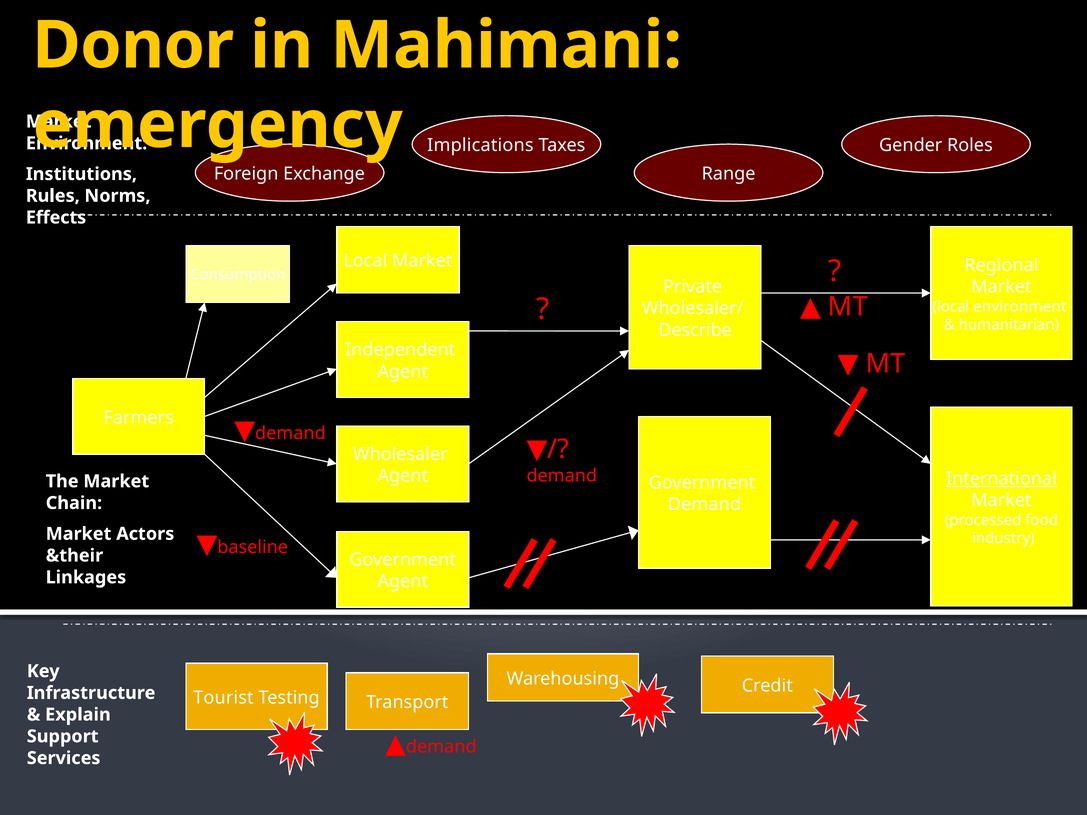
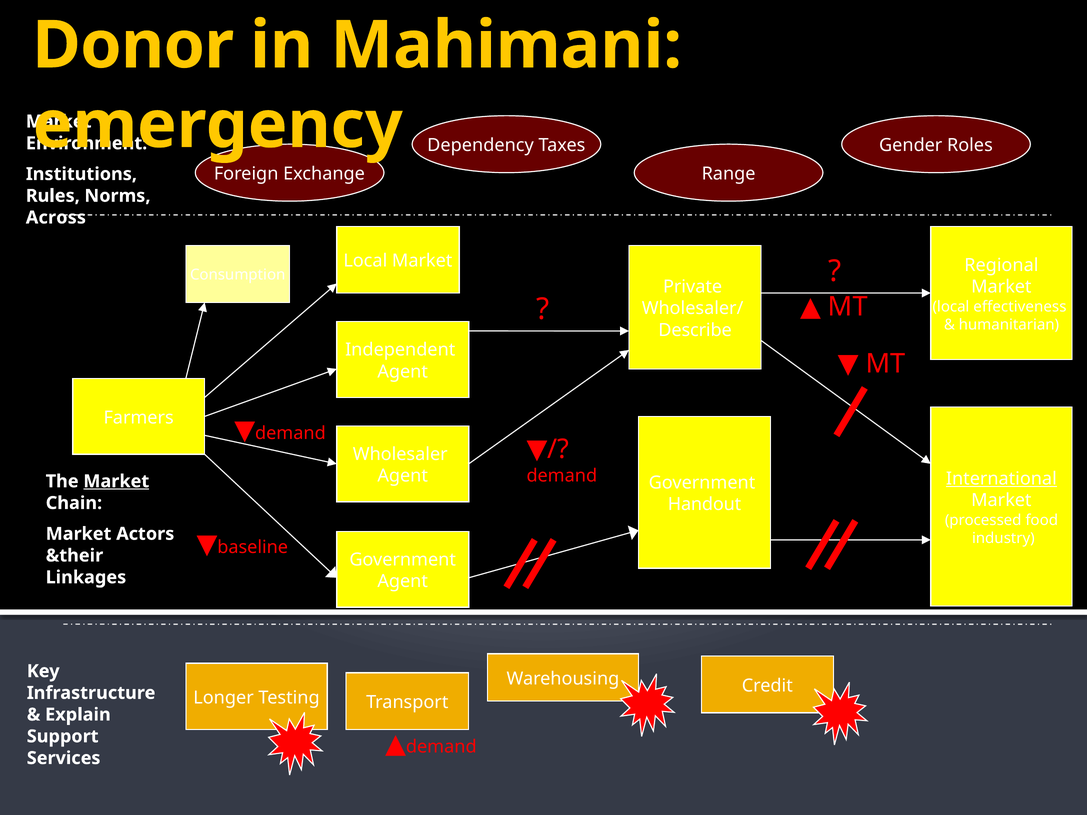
Implications: Implications -> Dependency (481, 145)
Effects: Effects -> Across (56, 218)
local environment: environment -> effectiveness (1020, 307)
Market underline: none -> present (116, 481)
Demand: Demand -> Handout (705, 505)
Tourist: Tourist -> Longer (224, 698)
